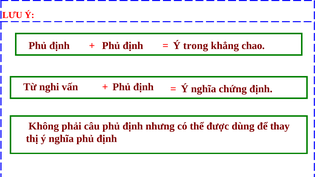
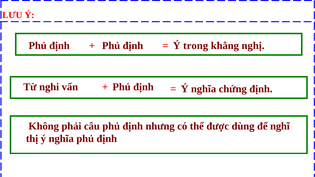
chao: chao -> nghị (253, 46)
thay: thay -> nghĩ (280, 126)
